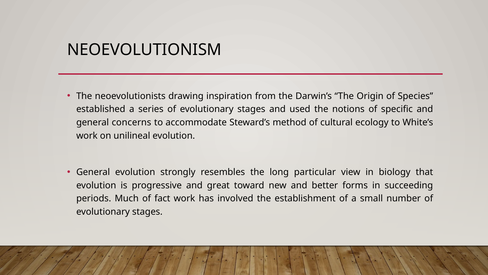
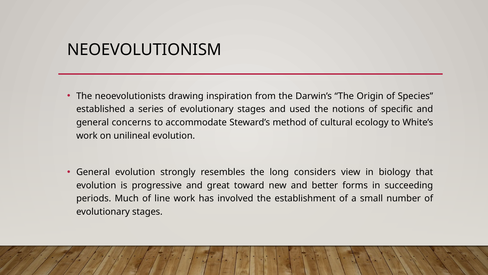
particular: particular -> considers (315, 172)
fact: fact -> line (162, 198)
